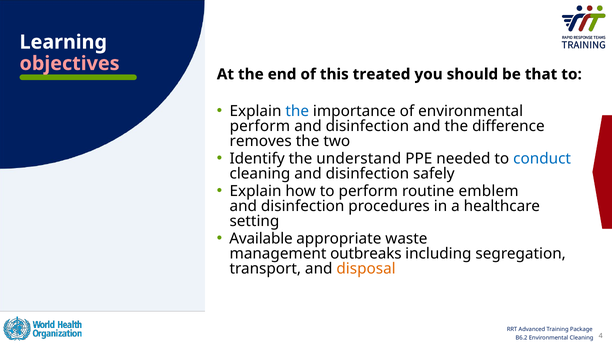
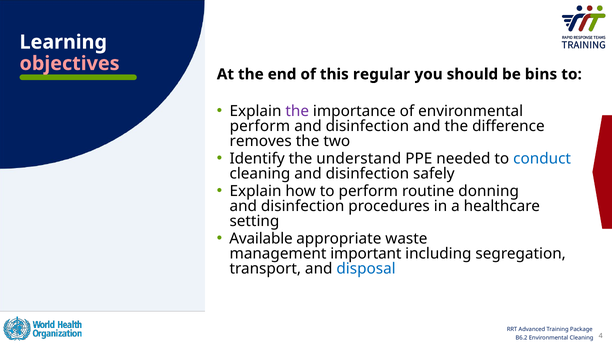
treated: treated -> regular (382, 74)
that: that -> bins (541, 74)
the colour: blue -> purple (297, 111)
emblem: emblem -> donning (489, 191)
outbreaks: outbreaks -> important (366, 254)
disposal colour: orange -> blue (366, 269)
